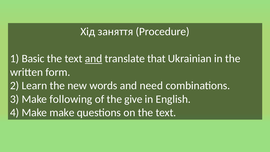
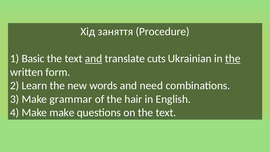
that: that -> cuts (156, 59)
the underline: none -> present (233, 59)
following: following -> grammar (71, 99)
give: give -> hair (133, 99)
